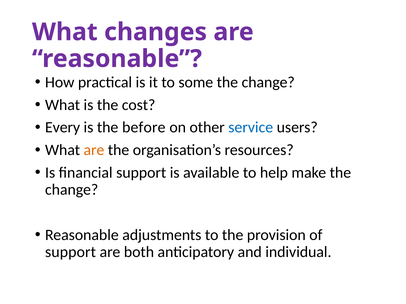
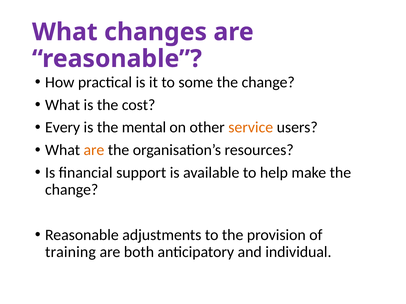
before: before -> mental (144, 128)
service colour: blue -> orange (251, 128)
support: support -> training (71, 252)
